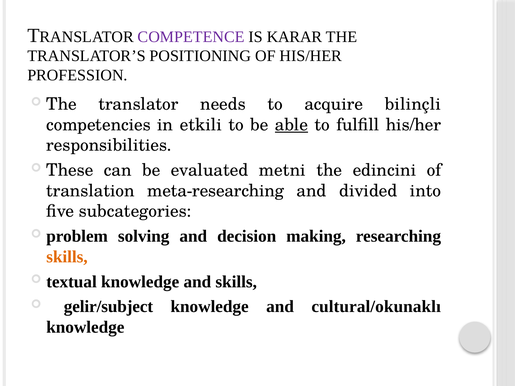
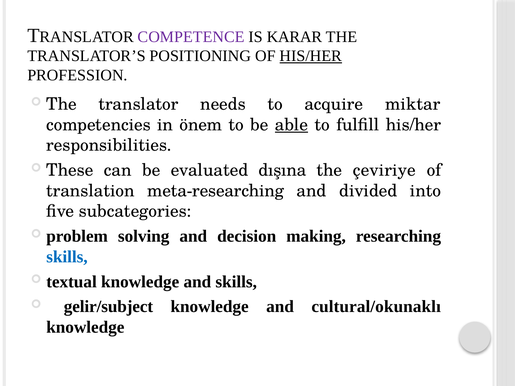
HIS/HER underline: none -> present (311, 56)
bilinçli: bilinçli -> miktar (413, 104)
etkili: etkili -> önem (201, 125)
metni: metni -> dışına (282, 170)
edincini: edincini -> çeviriye (384, 170)
skills colour: orange -> blue (67, 257)
